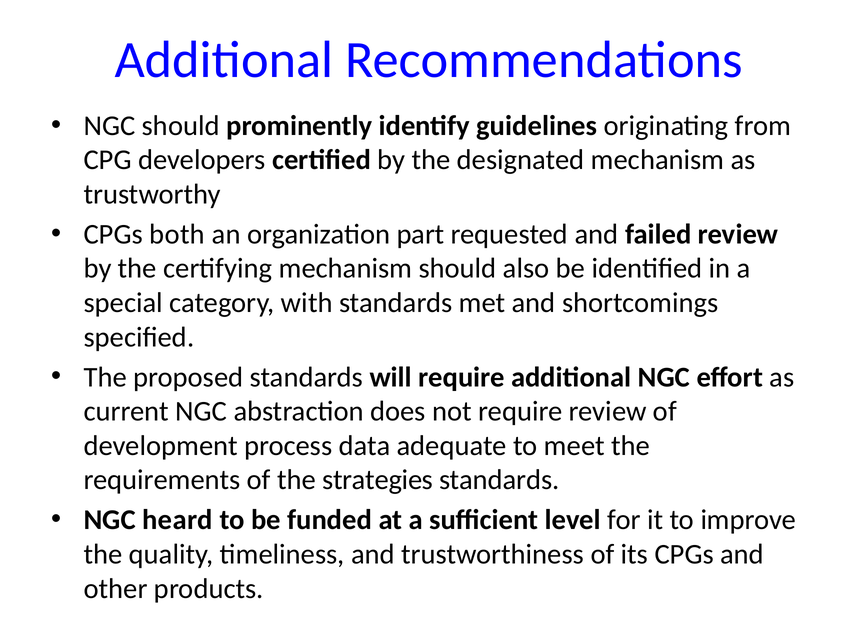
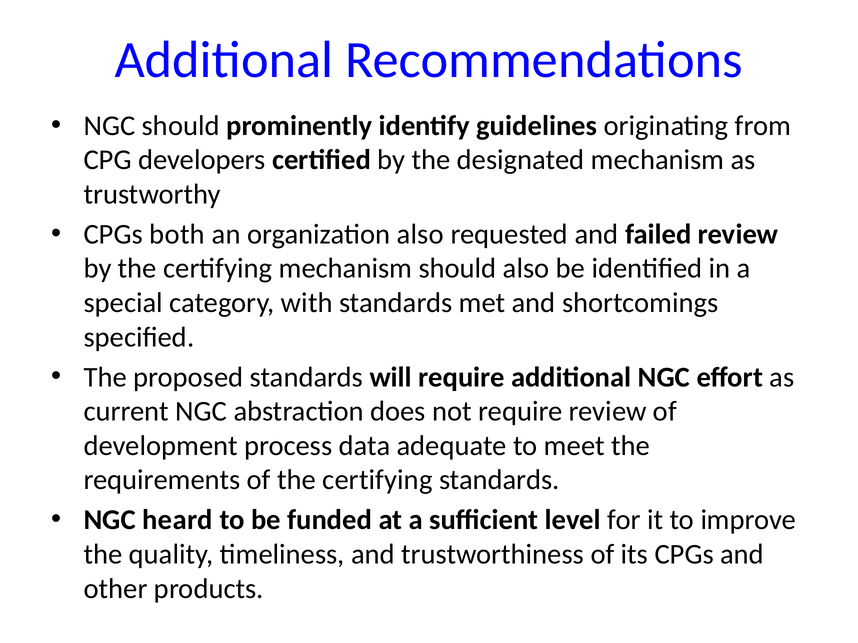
organization part: part -> also (420, 234)
of the strategies: strategies -> certifying (377, 480)
